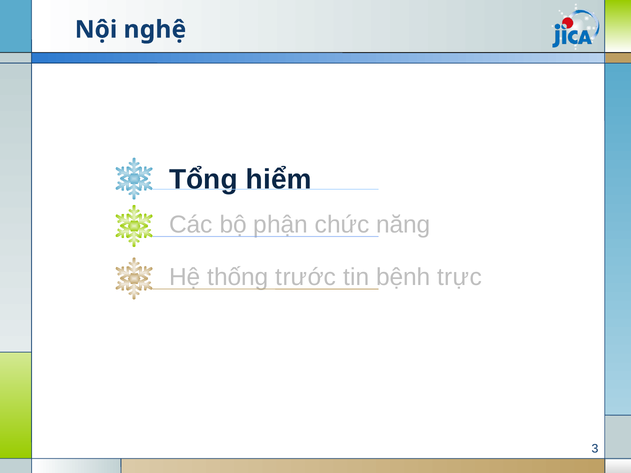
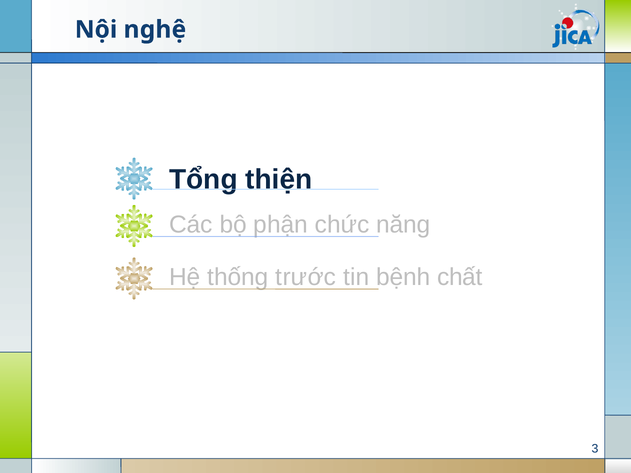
hiểm: hiểm -> thiện (279, 180)
trực: trực -> chất (460, 277)
